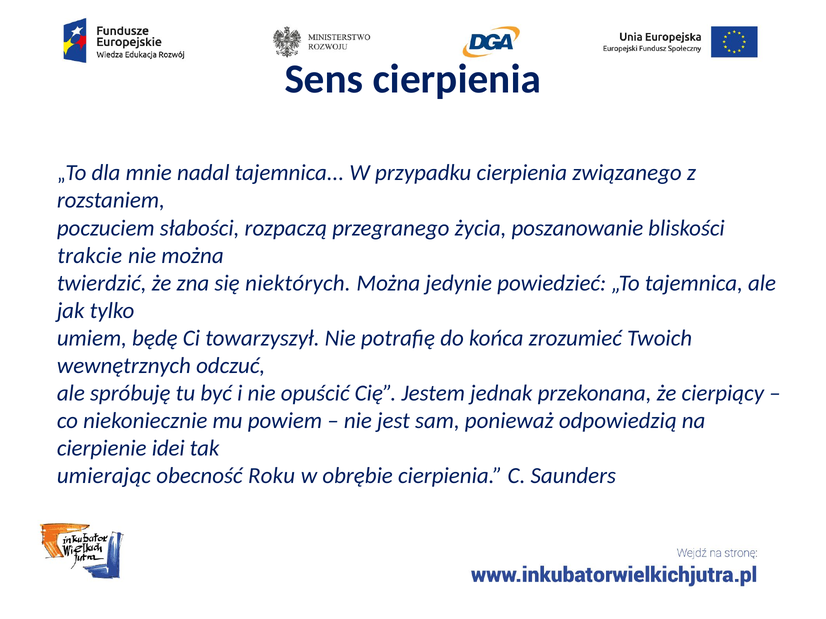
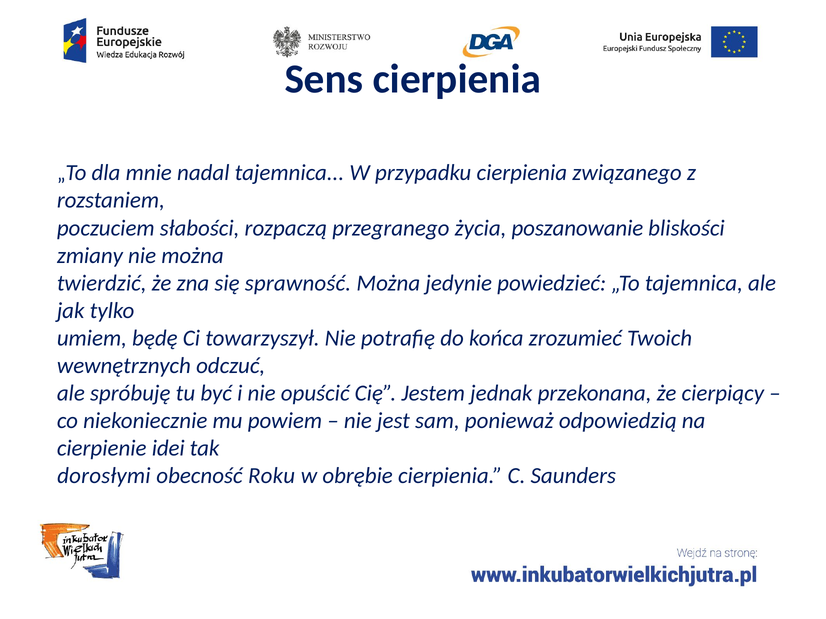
trakcie: trakcie -> zmiany (90, 256)
niektórych: niektórych -> sprawność (298, 283)
umierając: umierając -> dorosłymi (104, 476)
